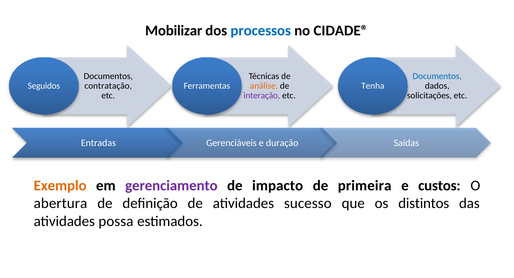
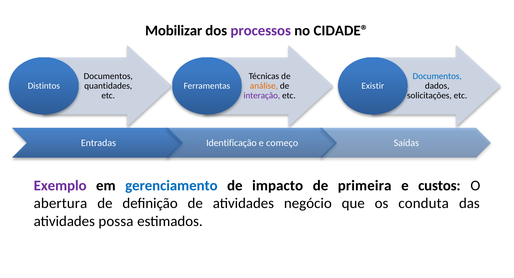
processos colour: blue -> purple (261, 31)
Seguidos: Seguidos -> Distintos (44, 86)
contratação: contratação -> quantidades (108, 86)
Tenha: Tenha -> Existir (373, 86)
Gerenciáveis: Gerenciáveis -> Identificação (231, 143)
duração: duração -> começo (282, 143)
Exemplo colour: orange -> purple (60, 186)
gerenciamento colour: purple -> blue (171, 186)
sucesso: sucesso -> negócio (308, 204)
distintos: distintos -> conduta (424, 204)
